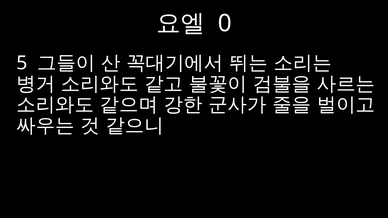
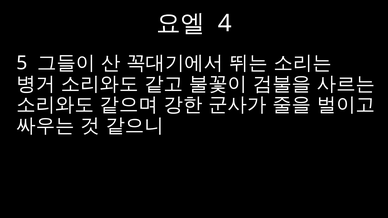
0: 0 -> 4 (225, 23)
